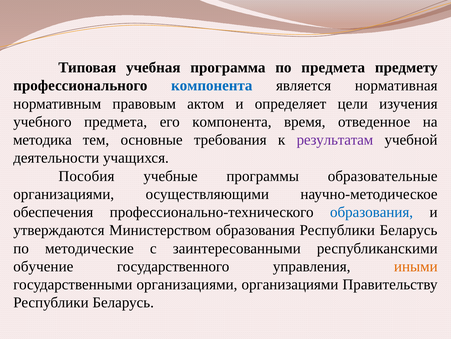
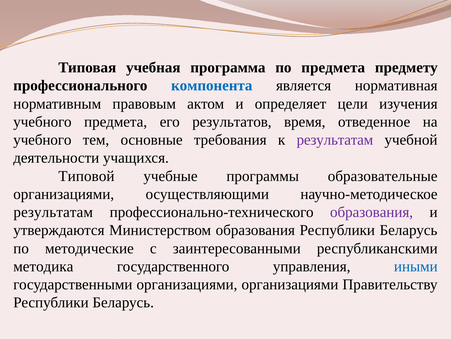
его компонента: компонента -> результатов (232, 122)
методика: методика -> учебного (42, 140)
Пособия: Пособия -> Типовой (86, 176)
обеспечения: обеспечения -> результатам (53, 212)
образования colour: blue -> purple (372, 212)
обучение: обучение -> методика (43, 266)
иными colour: orange -> blue (416, 266)
